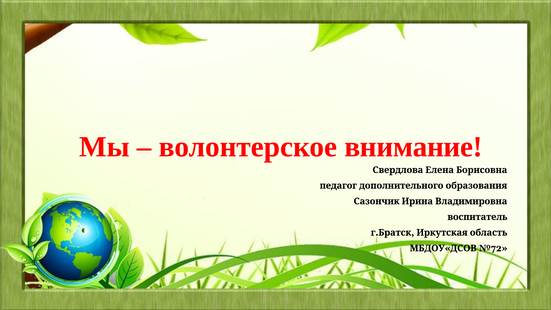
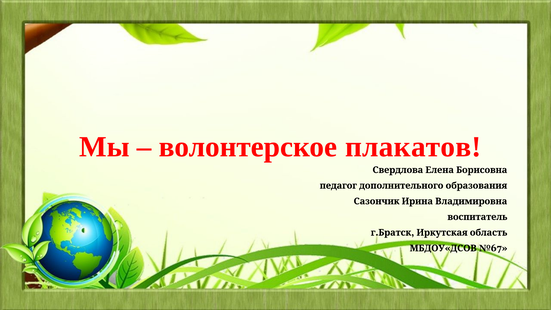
внимание: внимание -> плакатов (413, 147)
№72: №72 -> №67 (493, 248)
